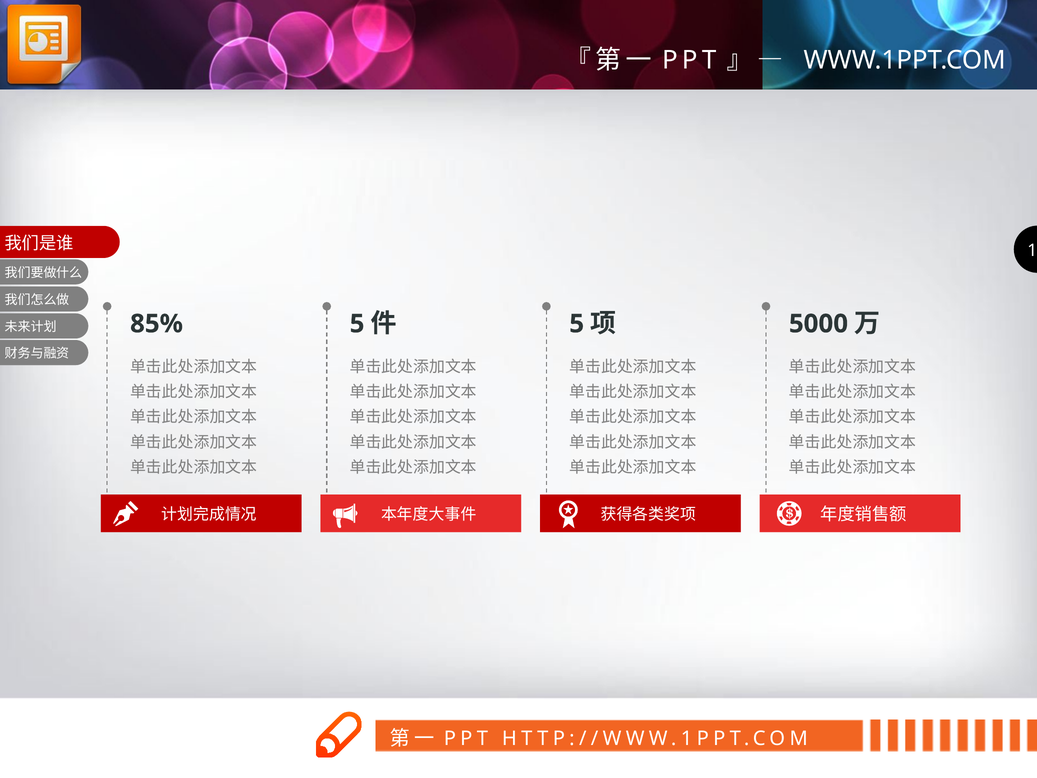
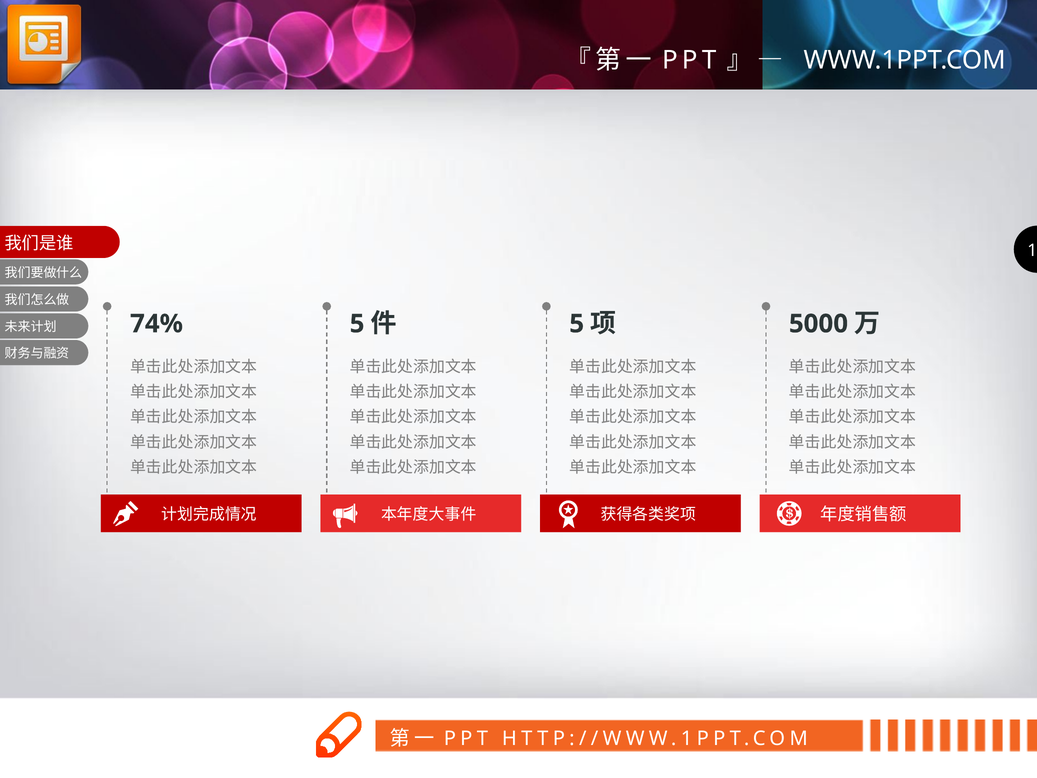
85%: 85% -> 74% (157, 324)
